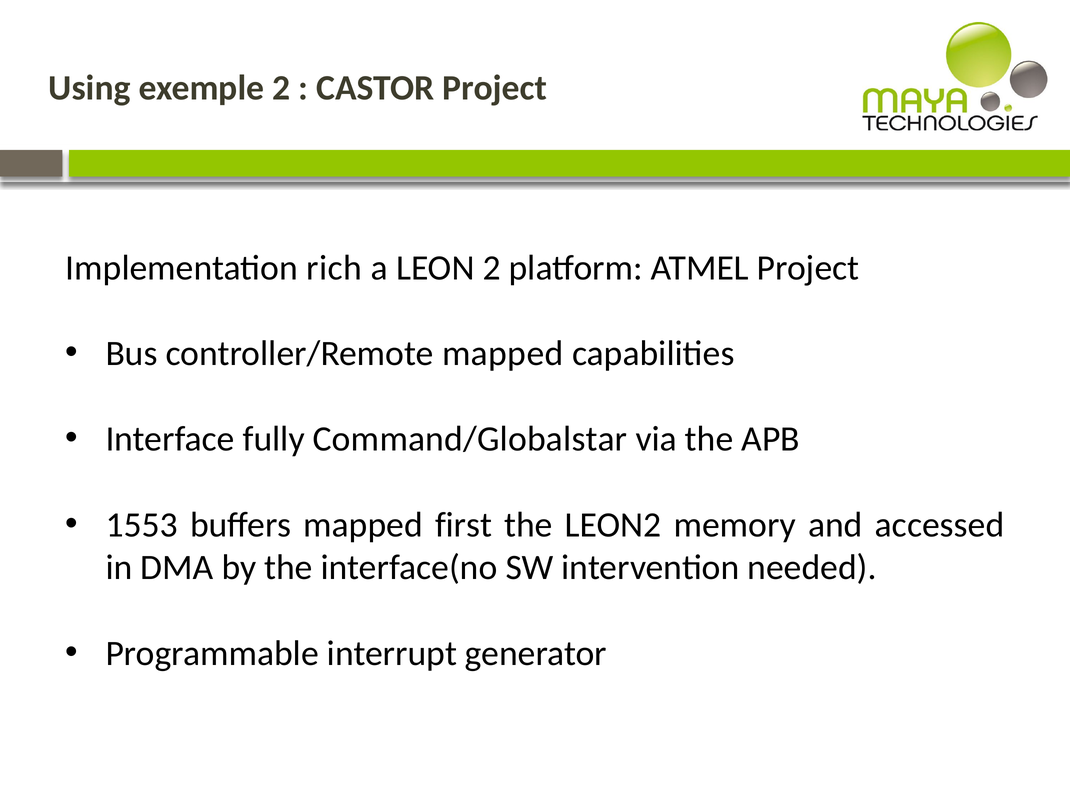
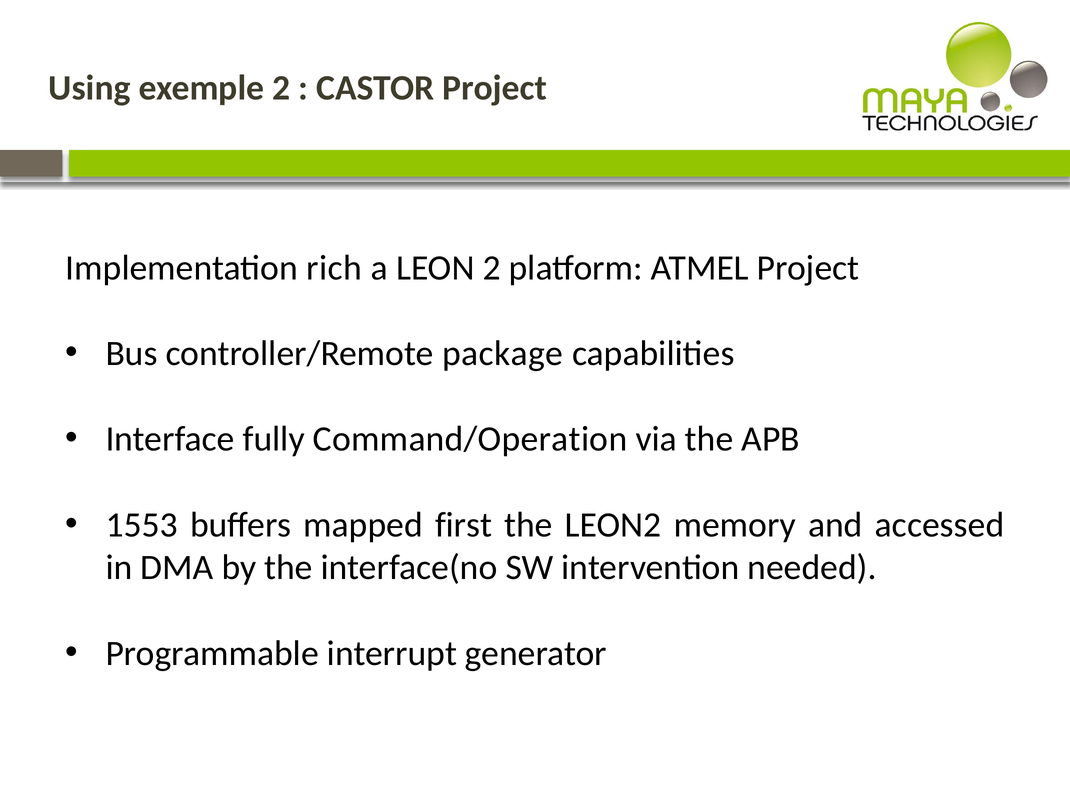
controller/Remote mapped: mapped -> package (503, 353)
Command/Globalstar: Command/Globalstar -> Command/Operation (470, 439)
